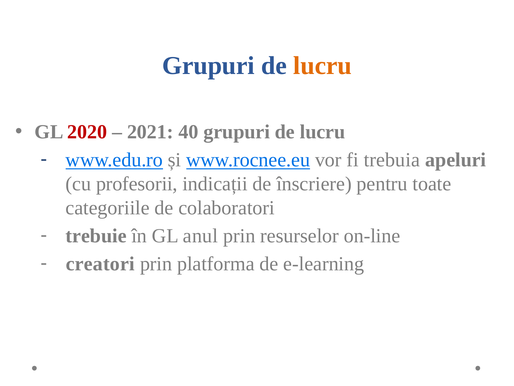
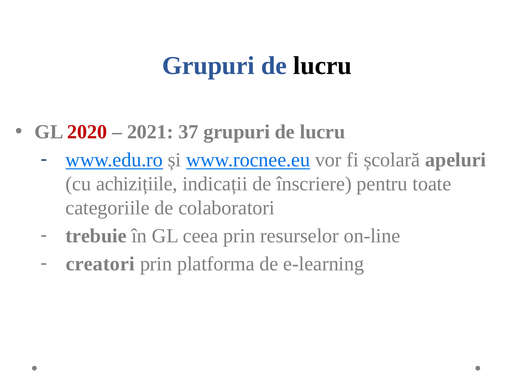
lucru colour: orange -> black (323, 66)
40: 40 -> 37 (188, 132)
trebuia: trebuia -> școlară (392, 160)
profesorii: profesorii -> achizițiile (137, 184)
anul: anul -> ceea (201, 236)
